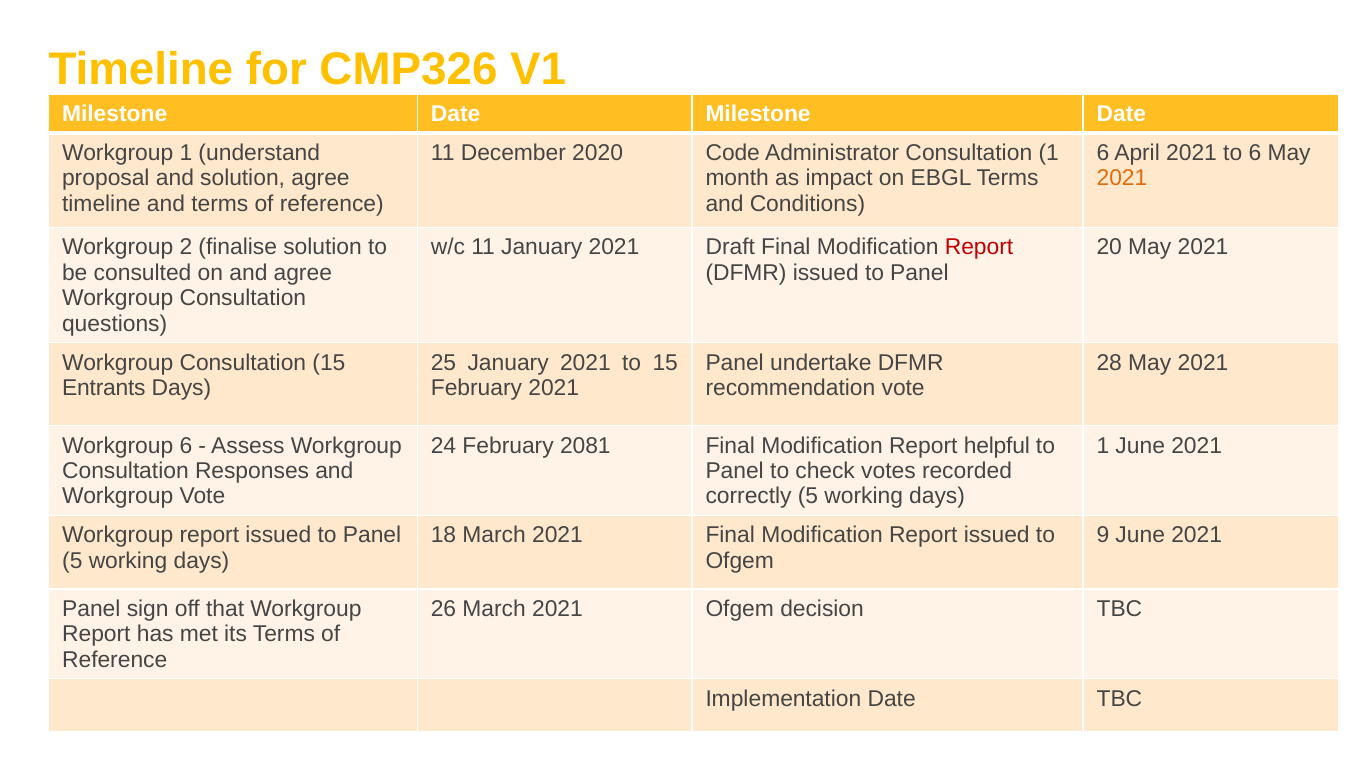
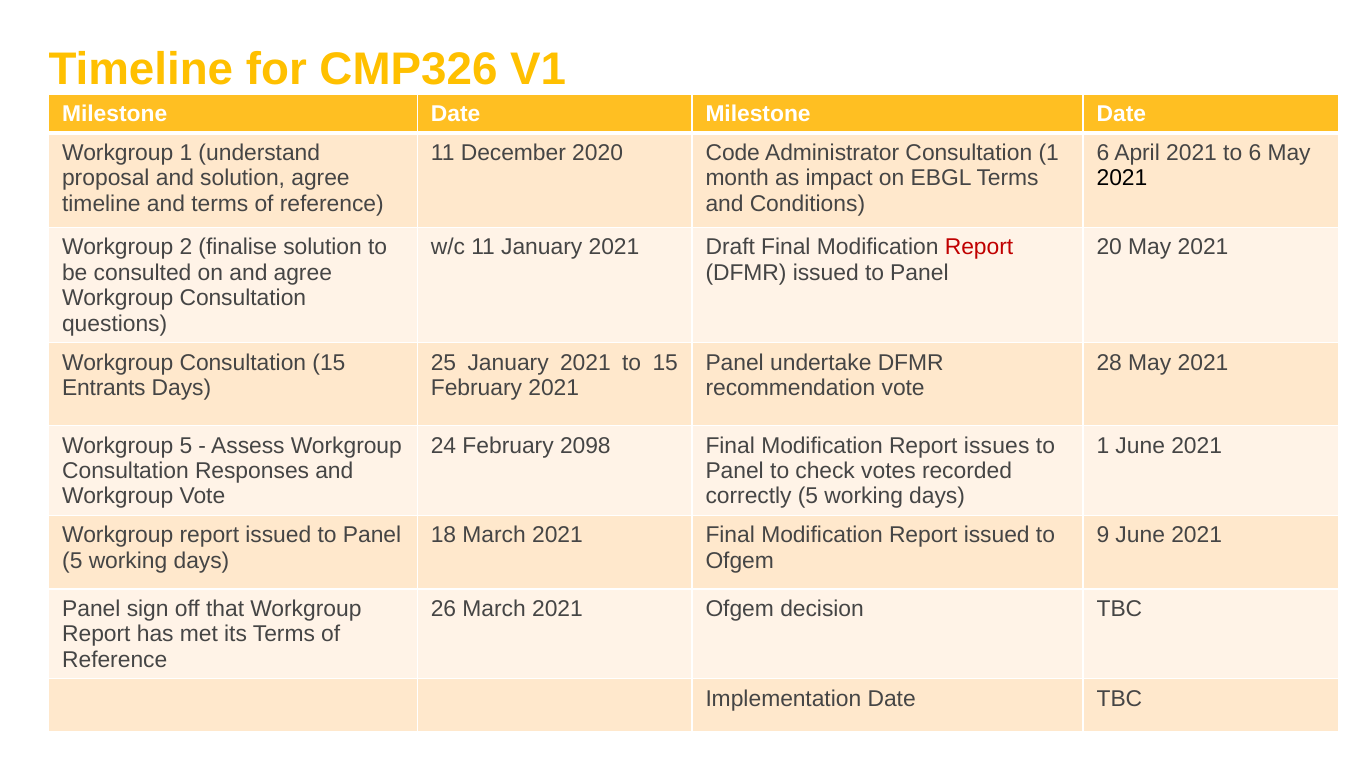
2021 colour: orange -> black (1122, 178)
Workgroup 6: 6 -> 5 (186, 446)
2081: 2081 -> 2098 (585, 446)
helpful: helpful -> issues (997, 446)
